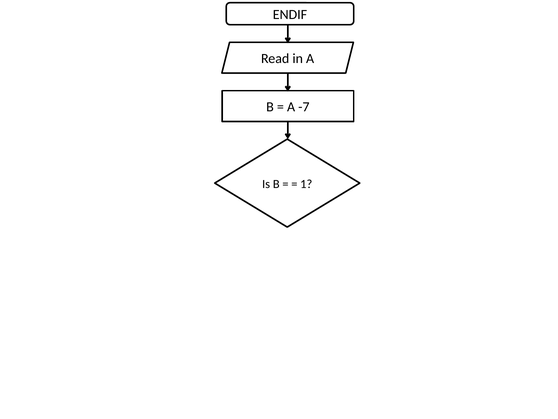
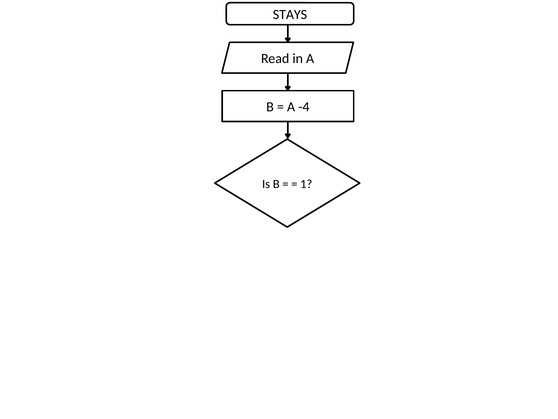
ENDIF: ENDIF -> STAYS (290, 15)
-7: -7 -> -4 (304, 107)
